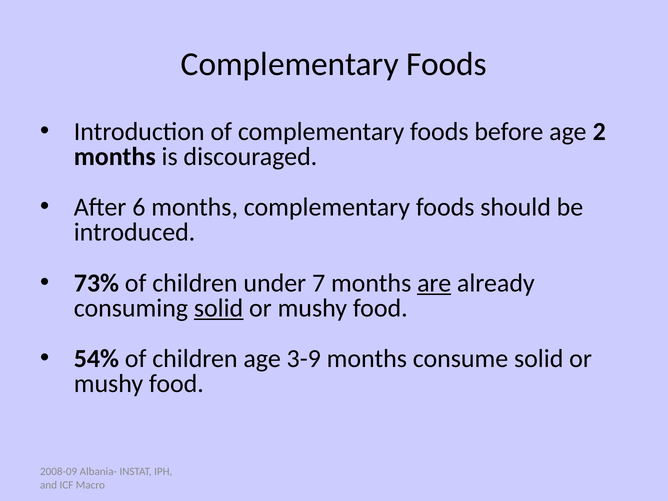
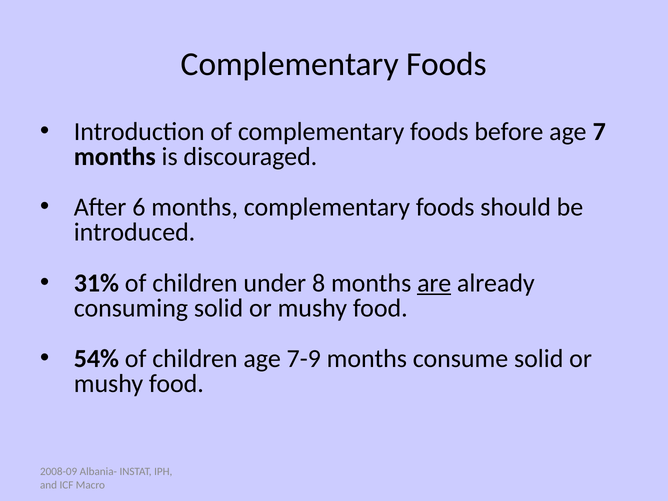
2: 2 -> 7 (599, 132)
73%: 73% -> 31% (96, 283)
7: 7 -> 8 (319, 283)
solid underline: present -> none (219, 308)
3-9: 3-9 -> 7-9 (304, 359)
